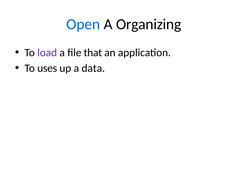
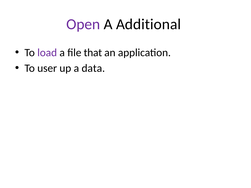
Open colour: blue -> purple (83, 24)
Organizing: Organizing -> Additional (149, 24)
uses: uses -> user (47, 68)
